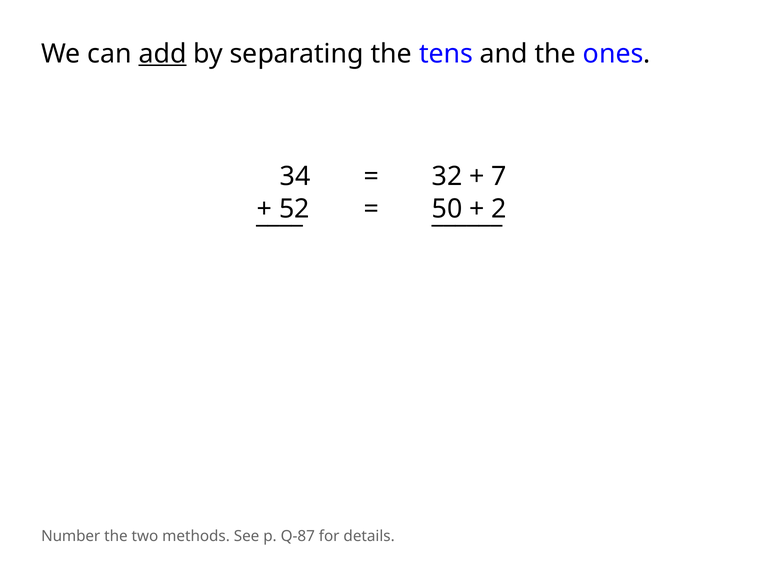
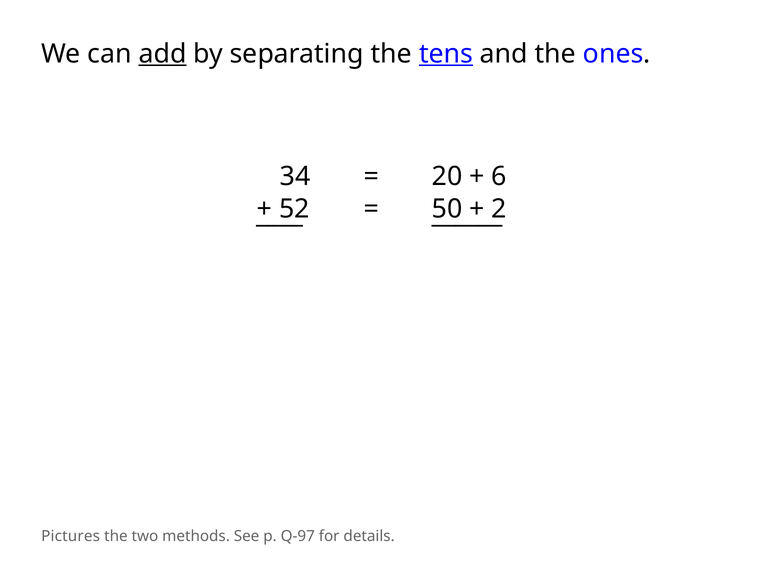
tens underline: none -> present (446, 54)
32: 32 -> 20 (447, 177)
7: 7 -> 6 (499, 177)
Number: Number -> Pictures (71, 536)
Q-87: Q-87 -> Q-97 (298, 536)
